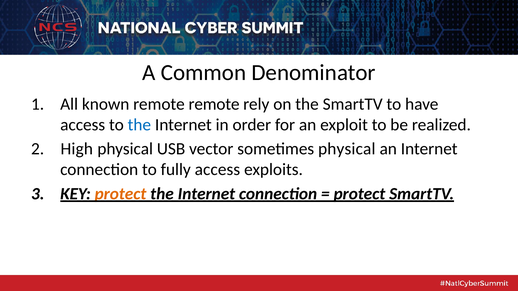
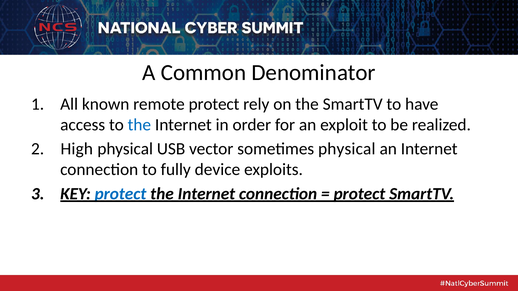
remote remote: remote -> protect (214, 104)
fully access: access -> device (217, 170)
protect colour: orange -> blue (120, 194)
